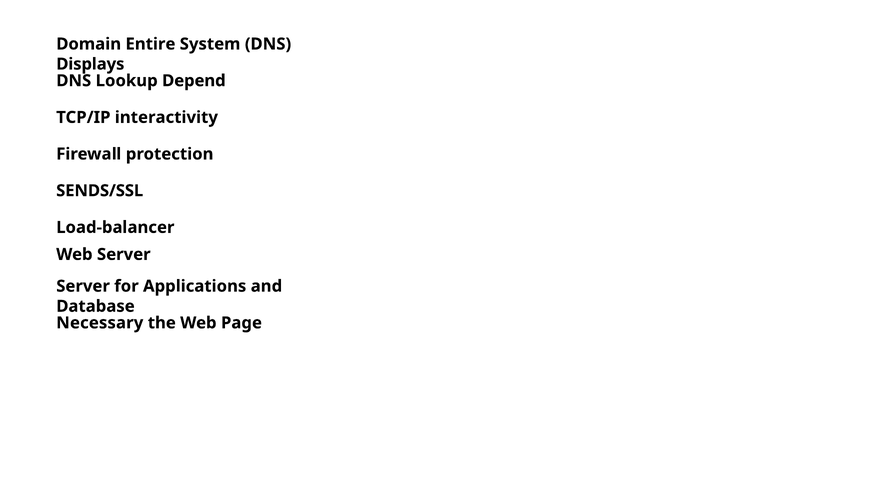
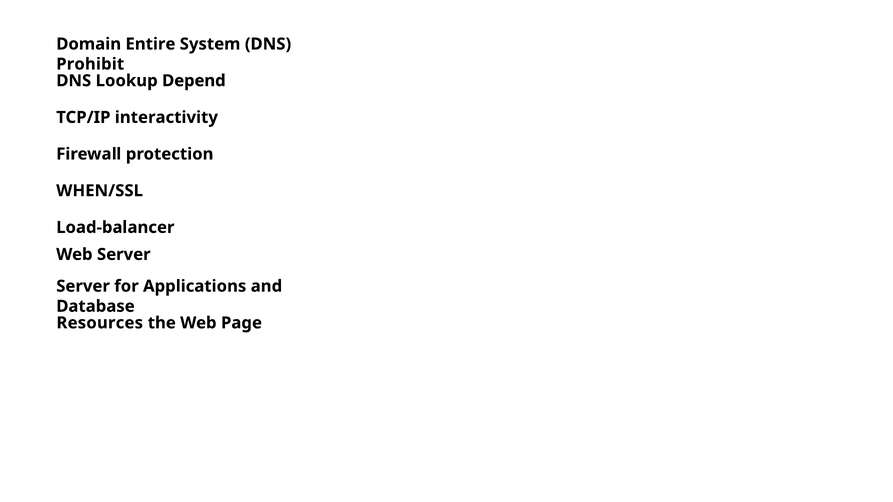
Displays: Displays -> Prohibit (90, 64)
SENDS/SSL: SENDS/SSL -> WHEN/SSL (100, 191)
Necessary: Necessary -> Resources (100, 323)
